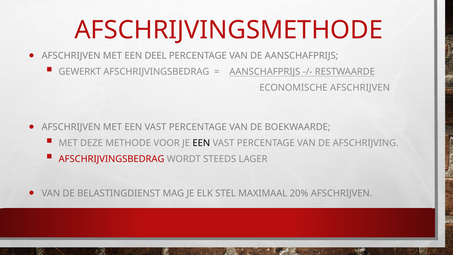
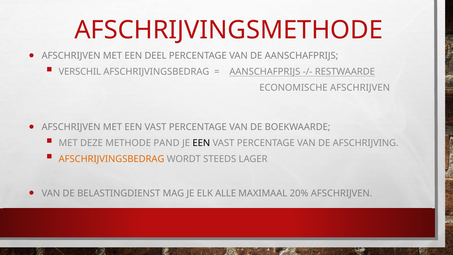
GEWERKT: GEWERKT -> VERSCHIL (80, 72)
VOOR: VOOR -> PAND (167, 143)
AFSCHRIJVINGSBEDRAG colour: red -> orange (111, 159)
STEL: STEL -> ALLE (226, 193)
